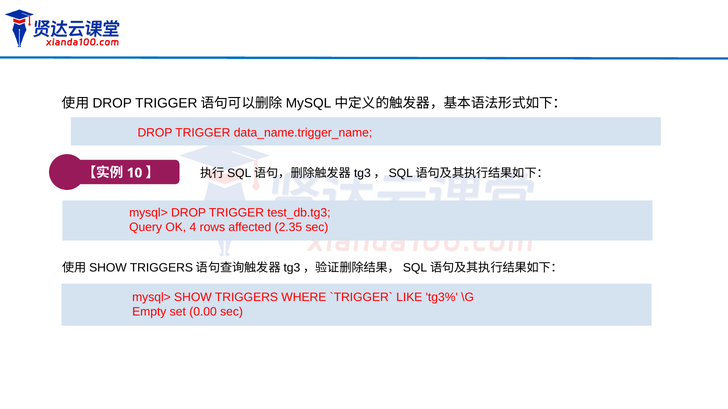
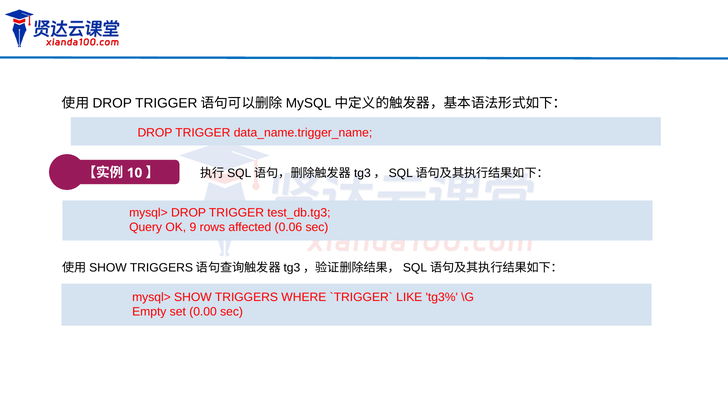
4: 4 -> 9 (193, 228)
2.35: 2.35 -> 0.06 (288, 228)
